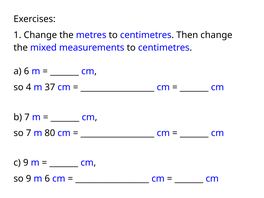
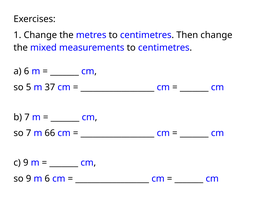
4: 4 -> 5 (29, 87)
80: 80 -> 66 (50, 133)
